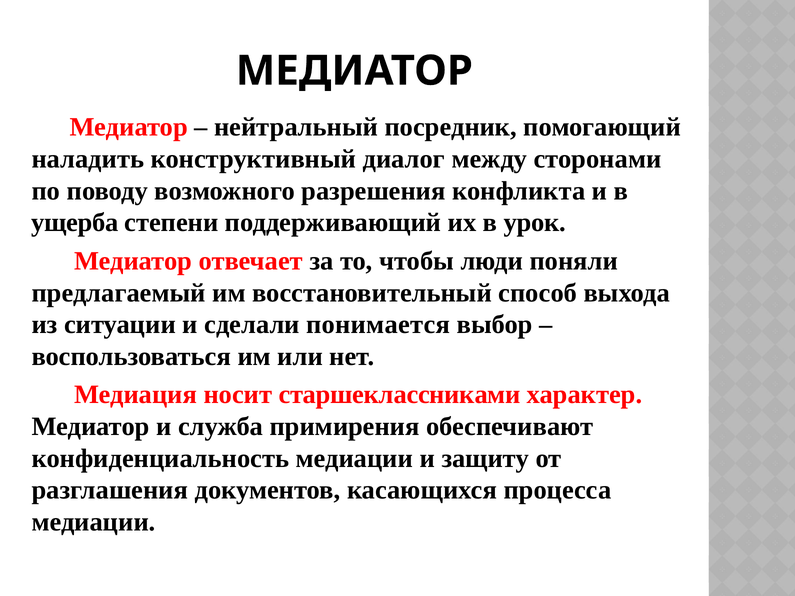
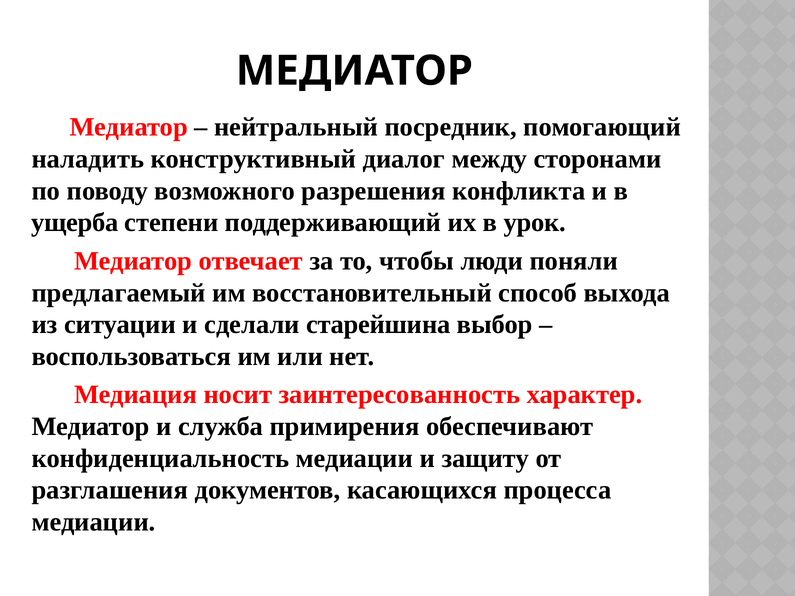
понимается: понимается -> старейшина (378, 325)
старшеклассниками: старшеклассниками -> заинтересованность (399, 395)
